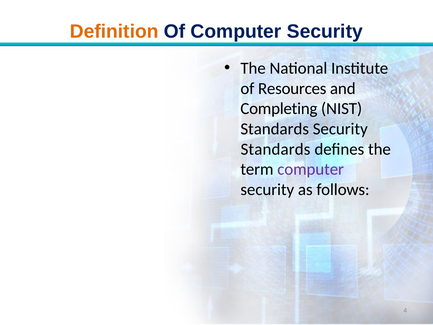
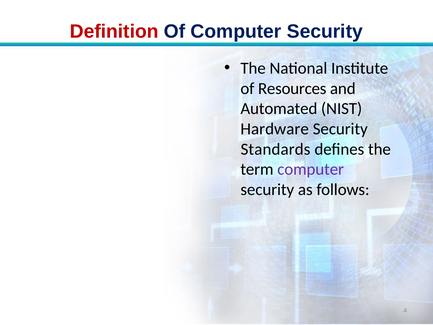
Definition colour: orange -> red (114, 31)
Completing: Completing -> Automated (279, 109)
Standards: Standards -> Hardware (275, 129)
